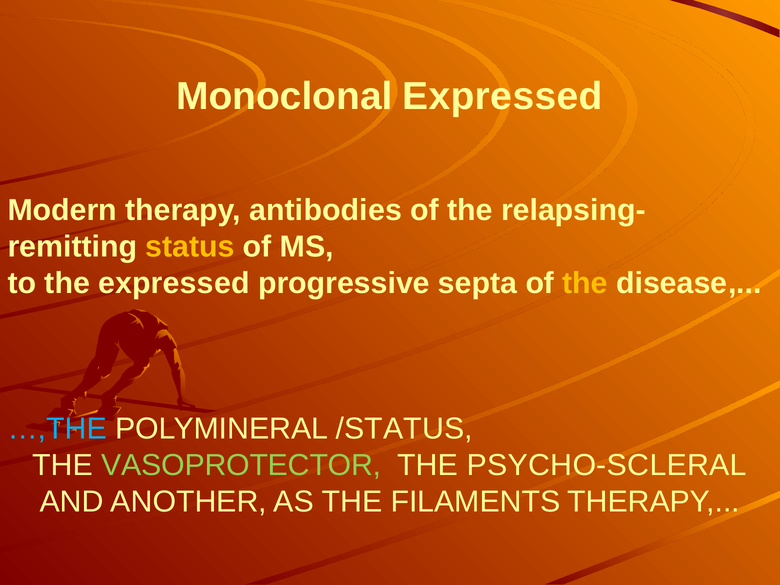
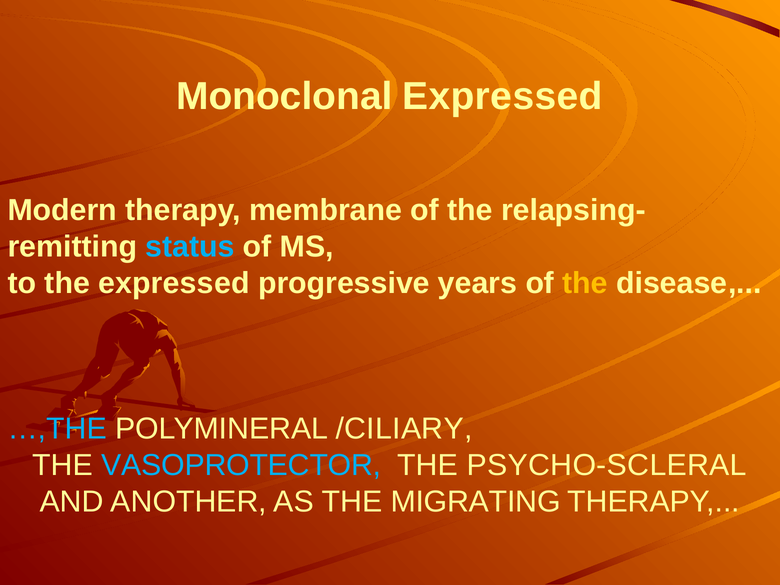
antibodies: antibodies -> membrane (326, 210)
status colour: yellow -> light blue (190, 247)
septa: septa -> years (478, 283)
/STATUS: /STATUS -> /CILIARY (404, 429)
VASOPROTECTOR colour: light green -> light blue (241, 465)
FILAMENTS: FILAMENTS -> MIGRATING (476, 502)
